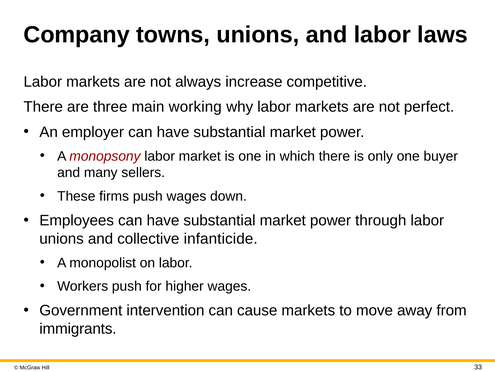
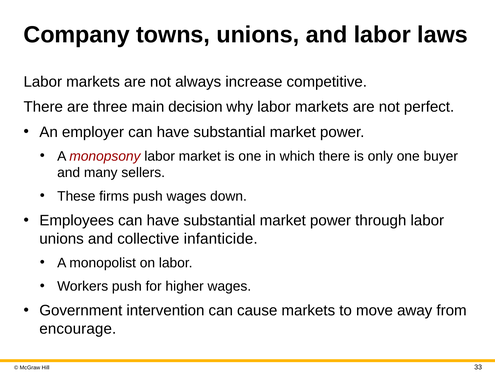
working: working -> decision (195, 107)
immigrants: immigrants -> encourage (78, 328)
